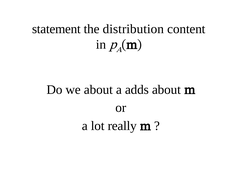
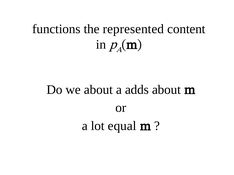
statement: statement -> functions (56, 29)
distribution: distribution -> represented (133, 29)
really: really -> equal (122, 126)
